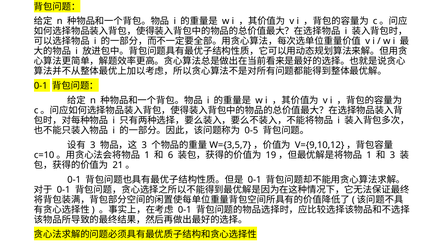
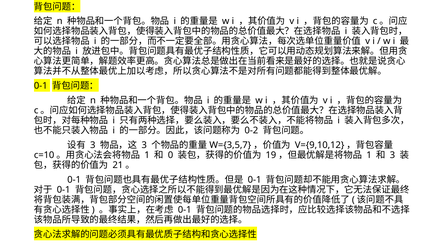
0-5: 0-5 -> 0-2 (251, 131)
6: 6 -> 0 (170, 155)
